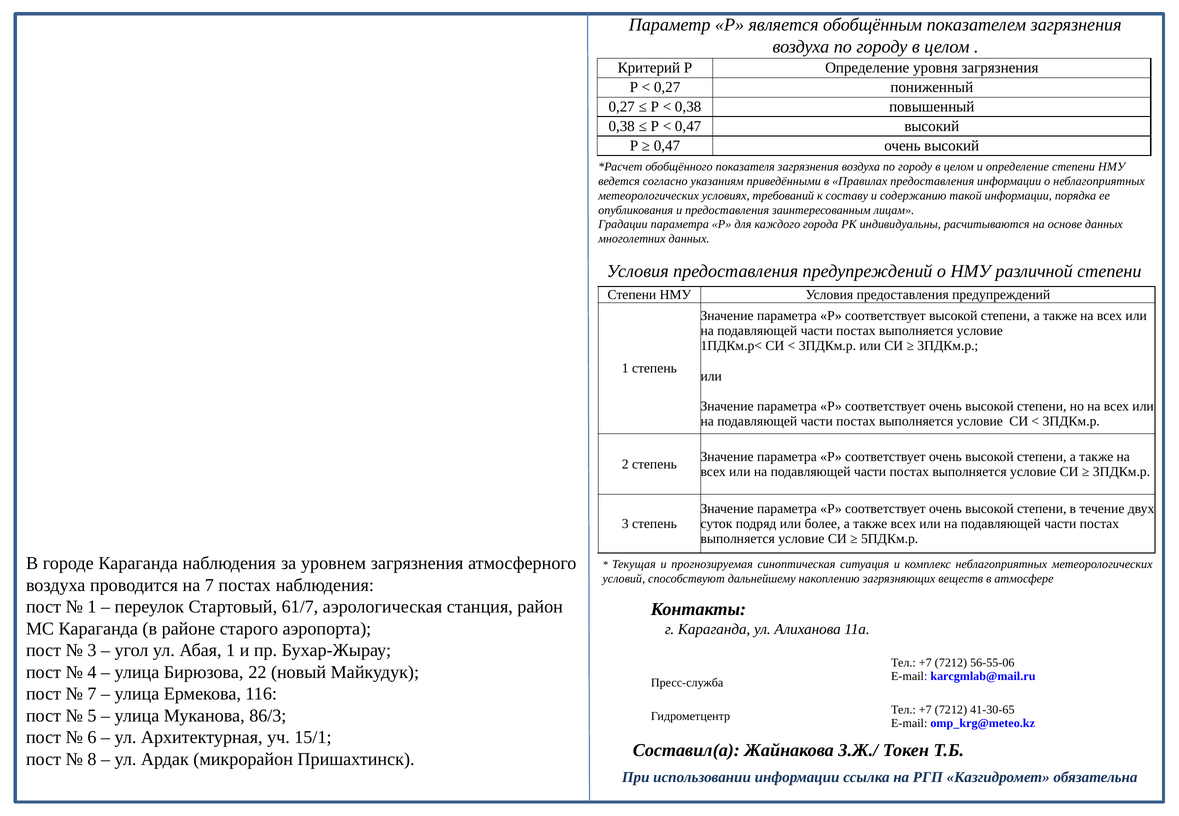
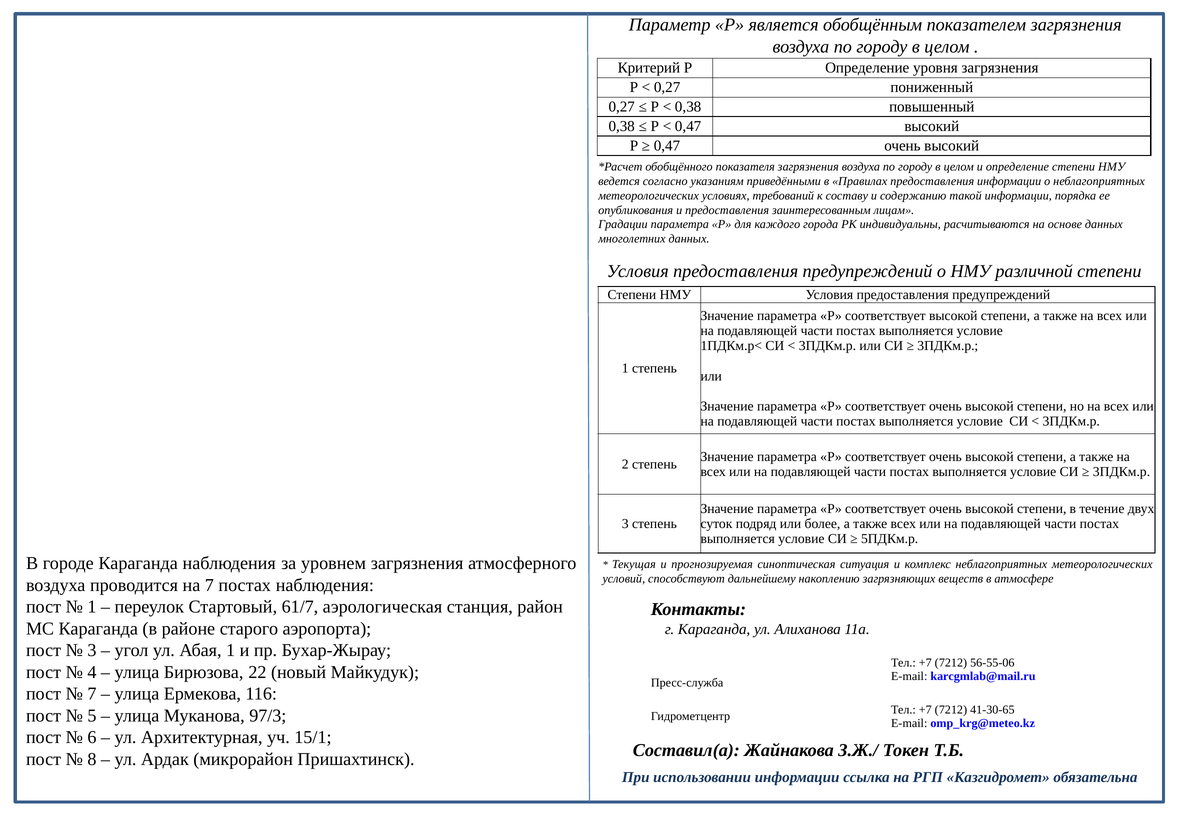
86/3: 86/3 -> 97/3 (268, 716)
